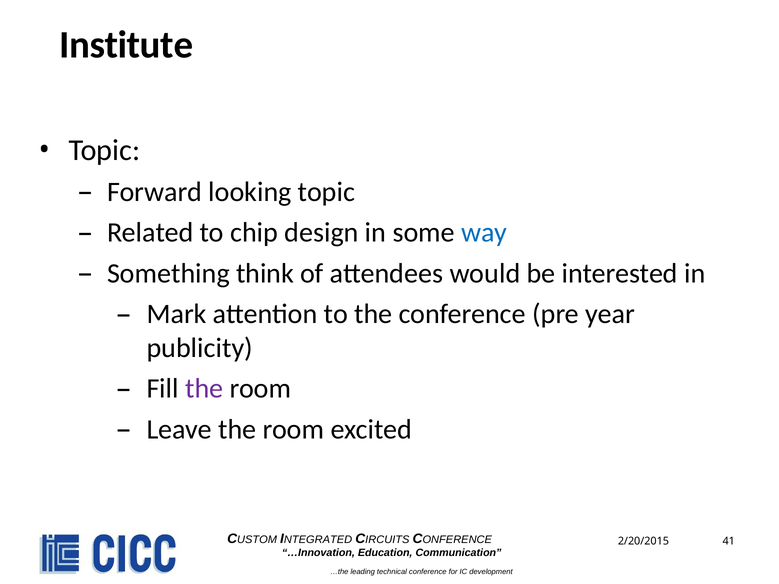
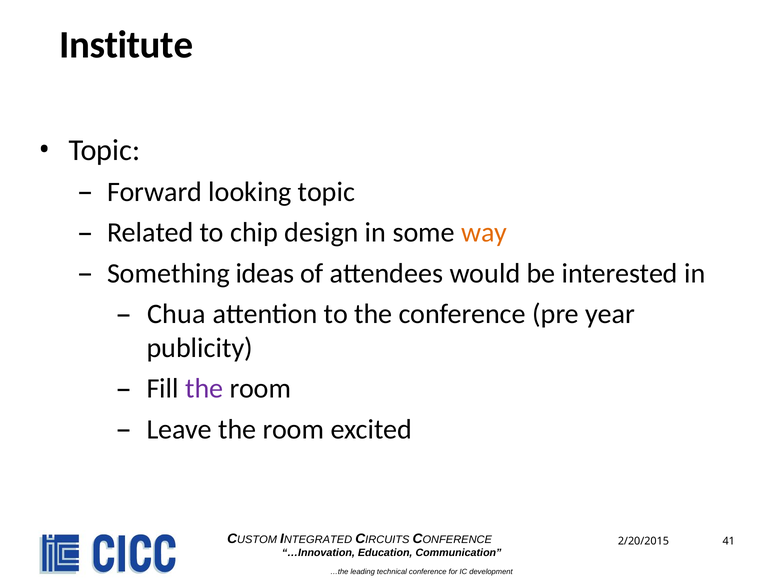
way colour: blue -> orange (484, 233)
think: think -> ideas (265, 274)
Mark: Mark -> Chua (176, 314)
